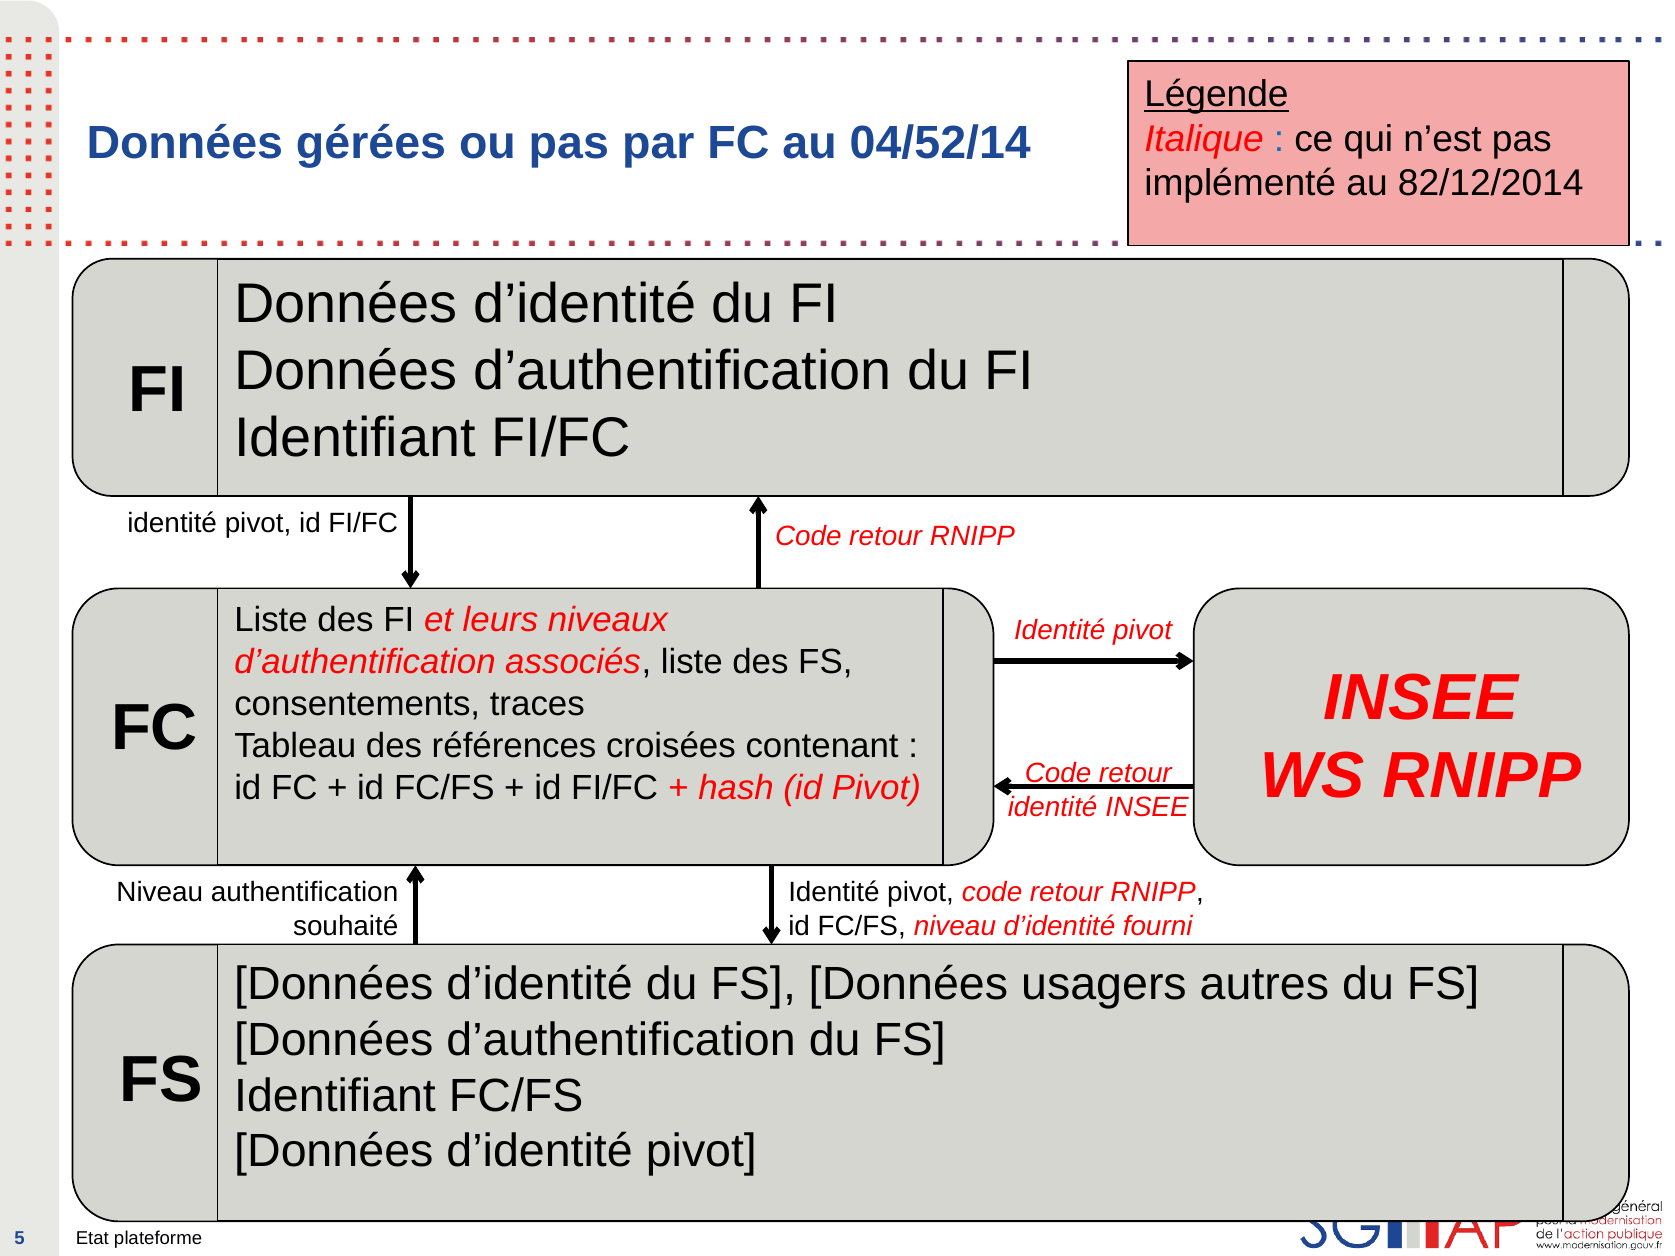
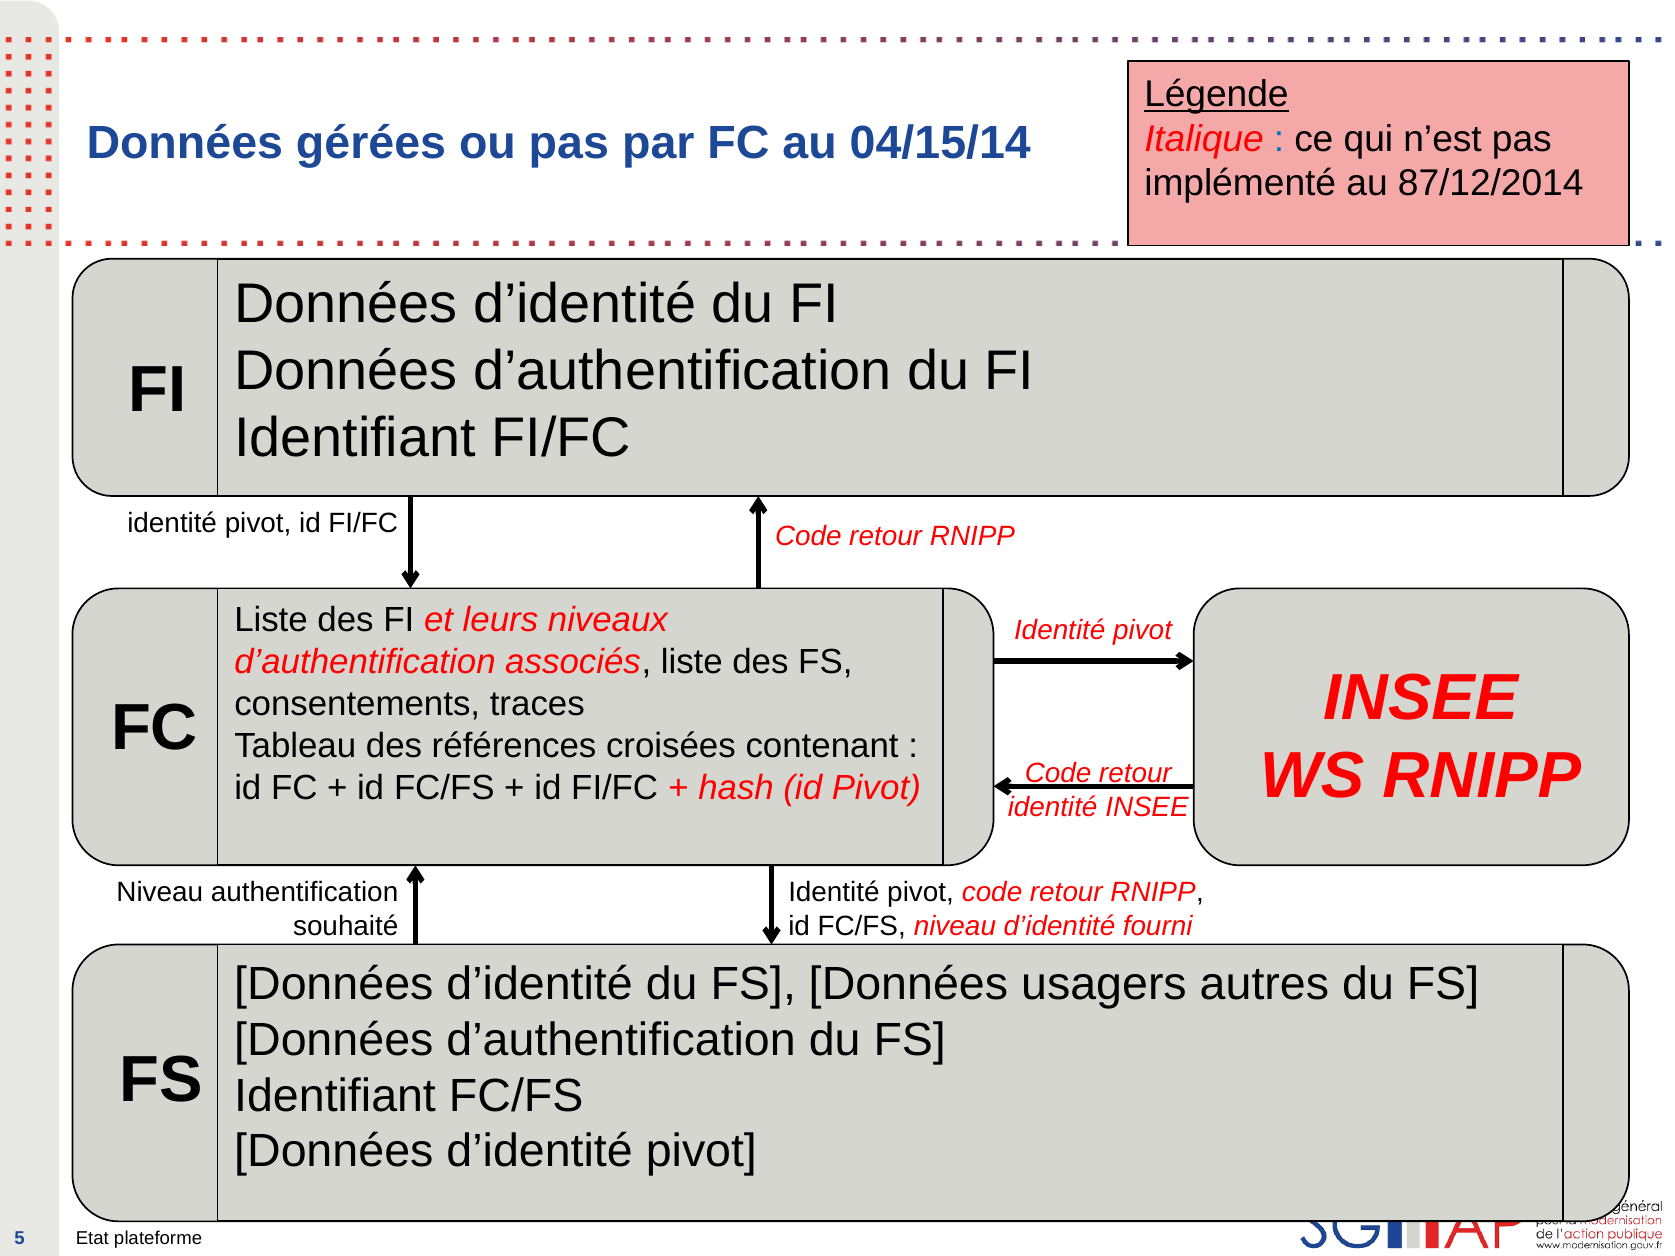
04/52/14: 04/52/14 -> 04/15/14 (940, 143)
82/12/2014: 82/12/2014 -> 87/12/2014 (1491, 183)
